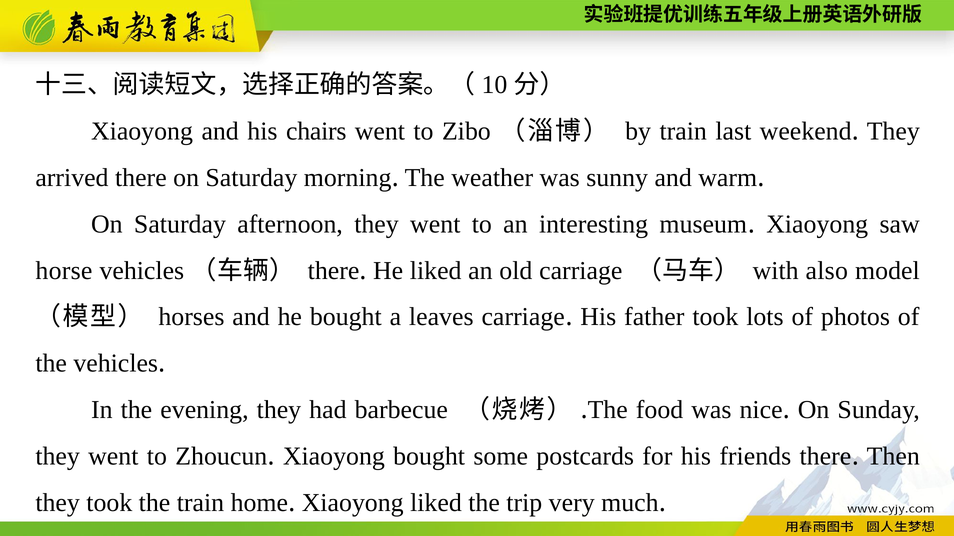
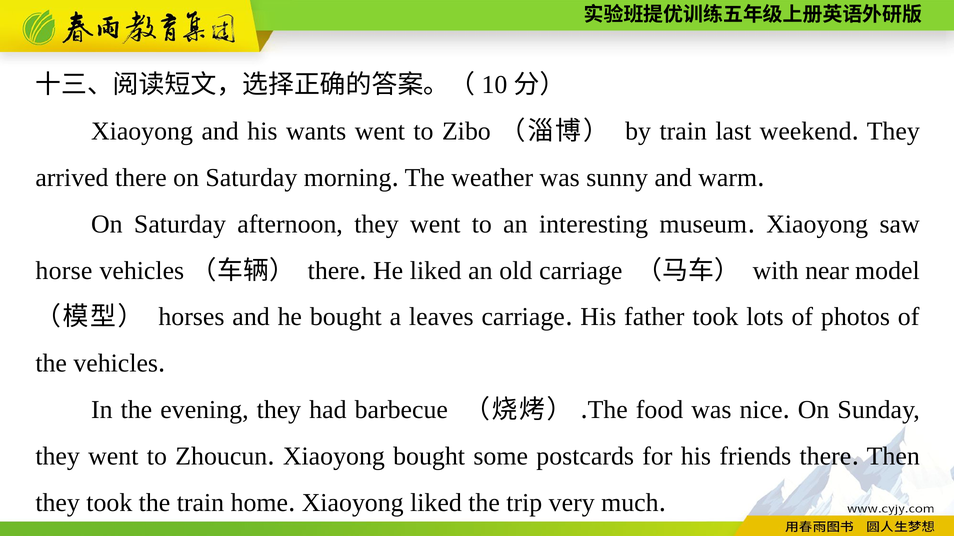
chairs: chairs -> wants (316, 131)
also: also -> near (827, 271)
